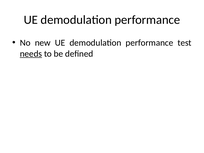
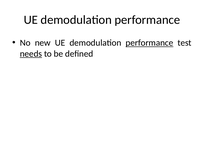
performance underline: none -> present (149, 43)
